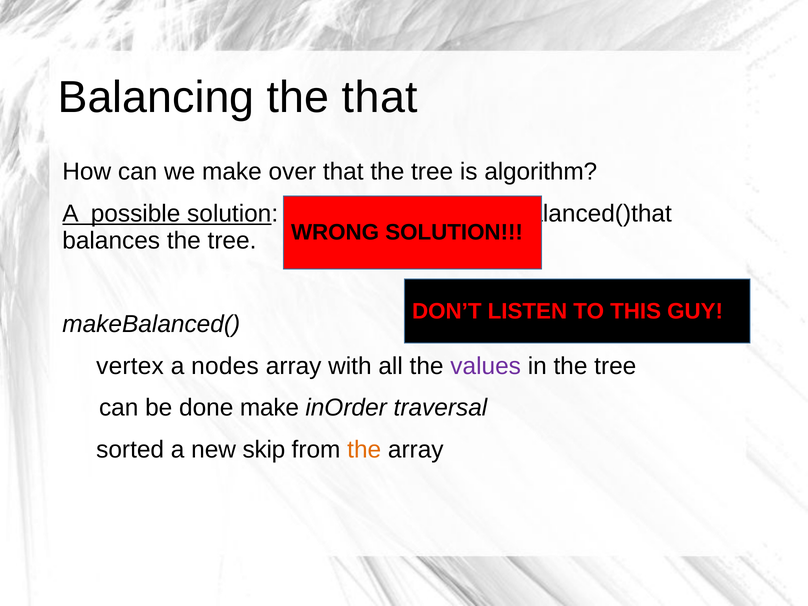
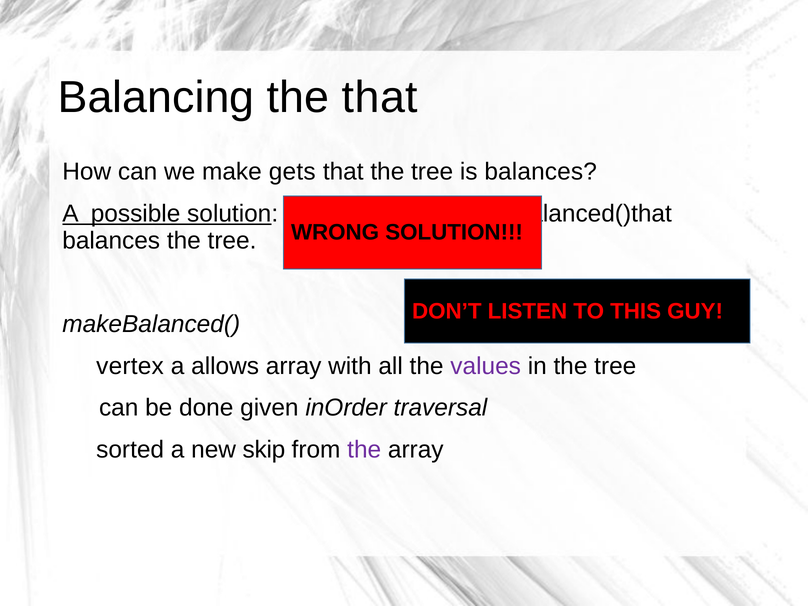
over: over -> gets (292, 172)
is algorithm: algorithm -> balances (541, 172)
nodes: nodes -> allows (225, 366)
done make: make -> given (269, 408)
the colour: orange -> purple (364, 450)
